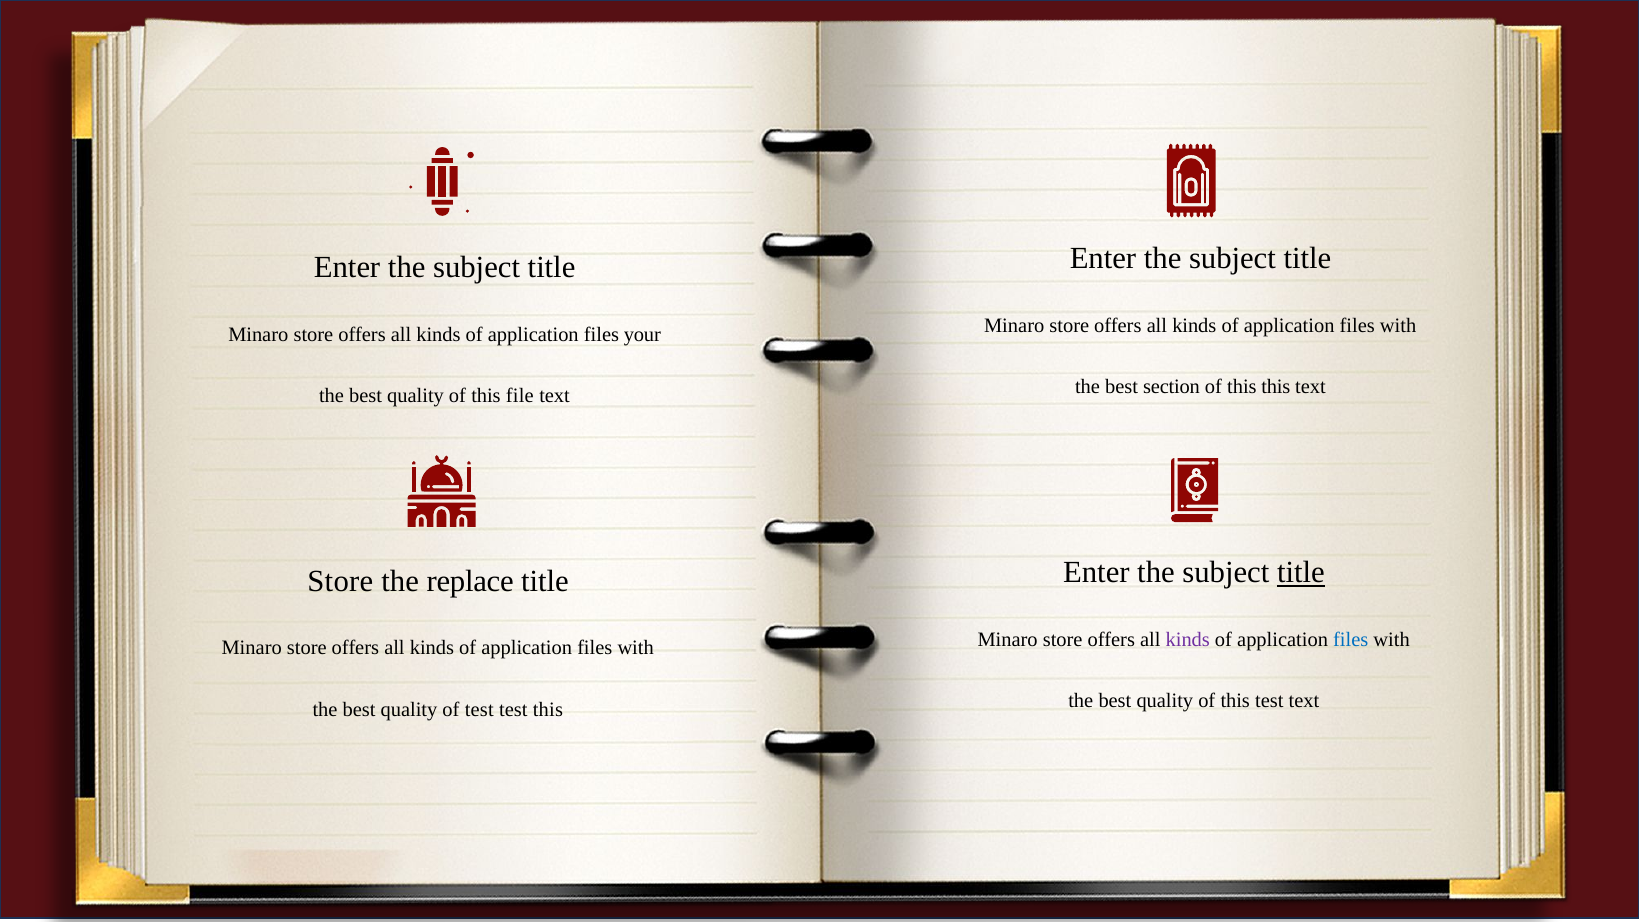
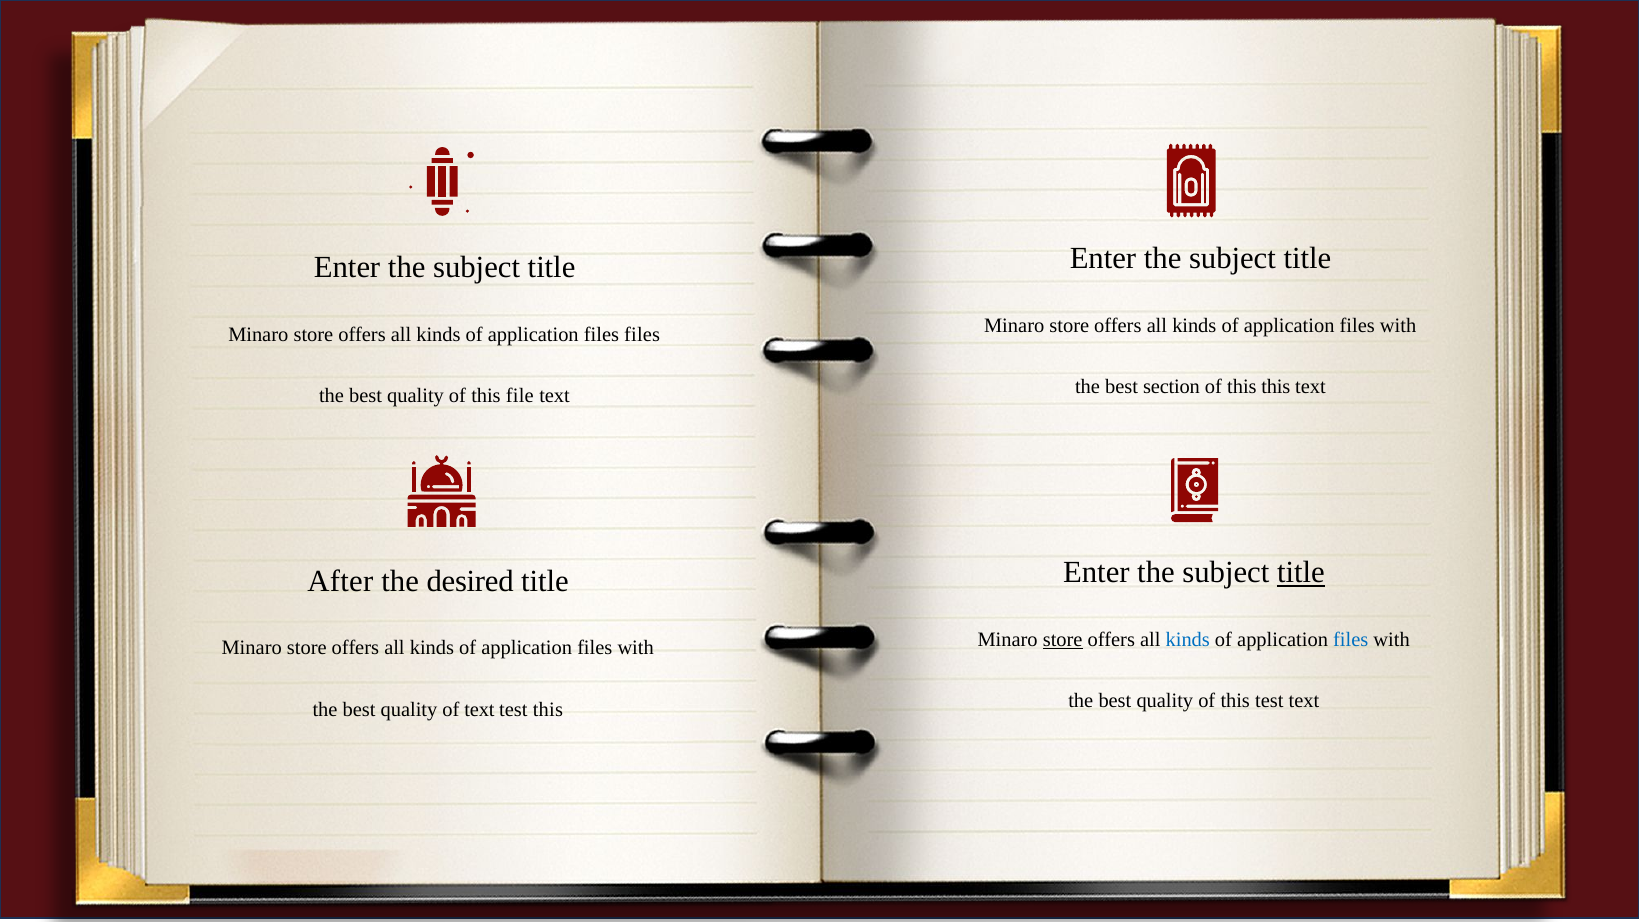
files your: your -> files (642, 334)
Store: Store -> After (340, 581)
replace: replace -> desired (470, 581)
store underline: none -> present (1063, 639)
kinds colour: purple -> blue (1188, 639)
of test: test -> text (479, 709)
